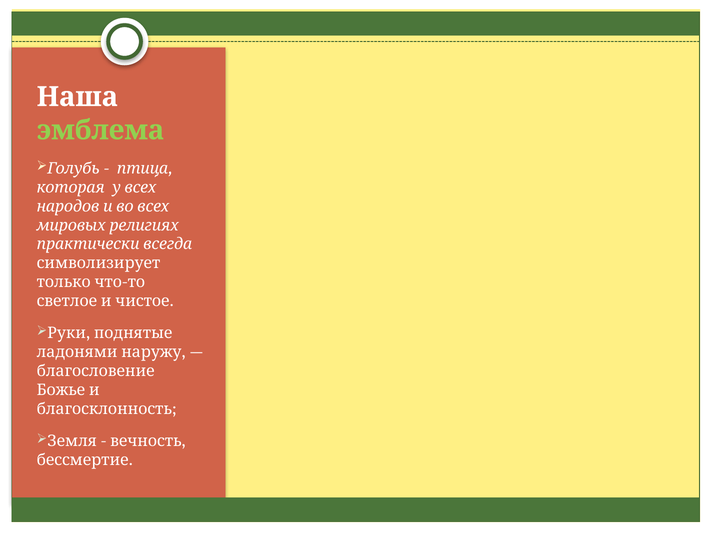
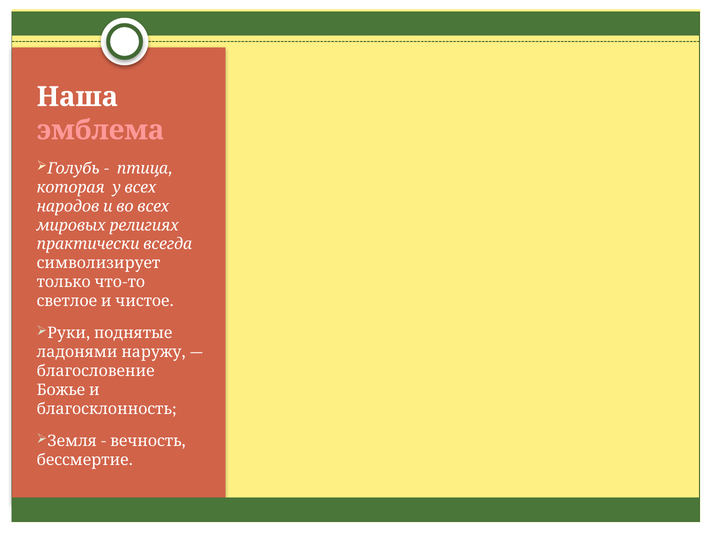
эмблема colour: light green -> pink (100, 130)
